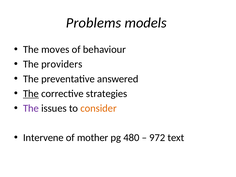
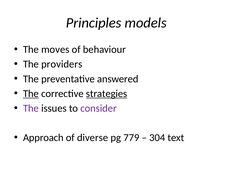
Problems: Problems -> Principles (94, 23)
strategies underline: none -> present (107, 94)
consider colour: orange -> purple (99, 108)
Intervene: Intervene -> Approach (43, 138)
mother: mother -> diverse (93, 138)
480: 480 -> 779 (131, 138)
972: 972 -> 304 (157, 138)
